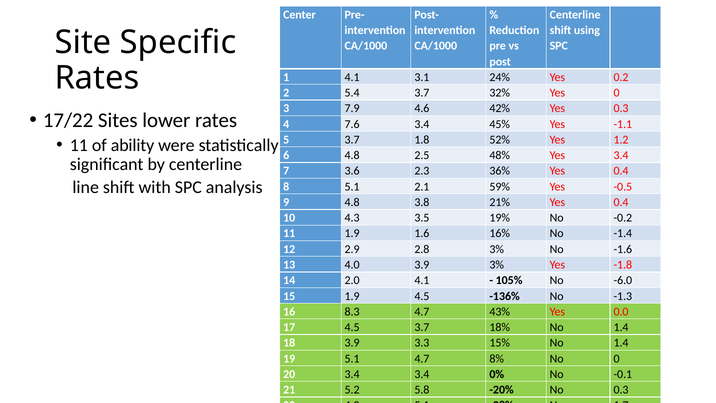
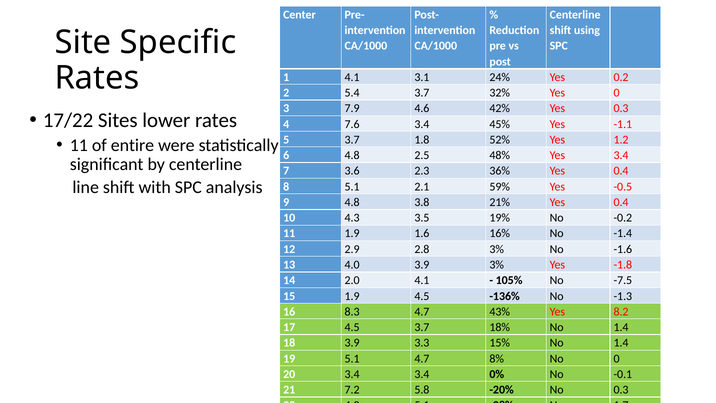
ability: ability -> entire (132, 145)
-6.0: -6.0 -> -7.5 (623, 280)
0.0: 0.0 -> 8.2 (621, 312)
5.2: 5.2 -> 7.2 (352, 390)
